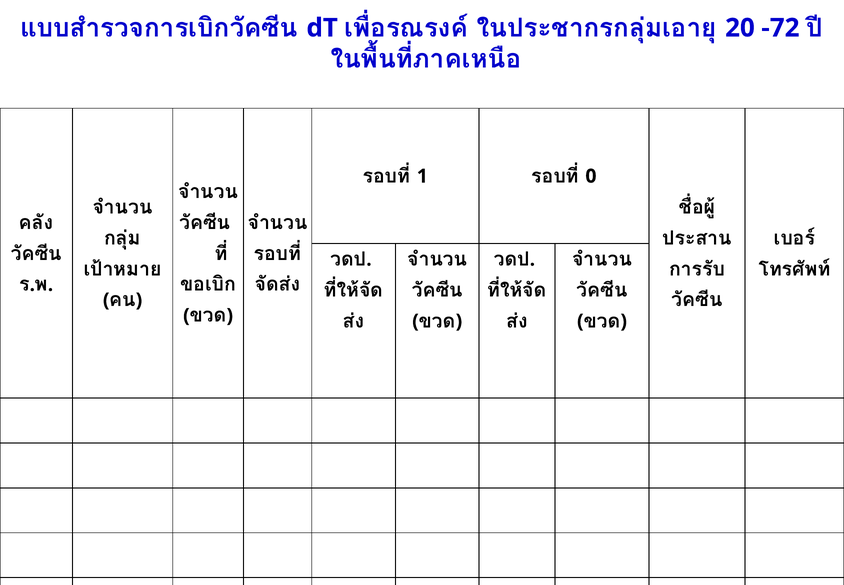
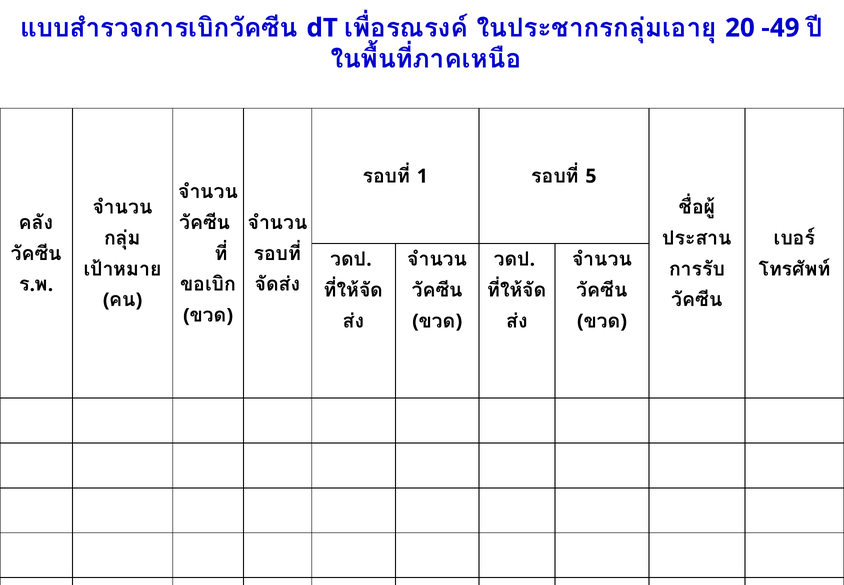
-72: -72 -> -49 (781, 28)
0: 0 -> 5 (591, 176)
